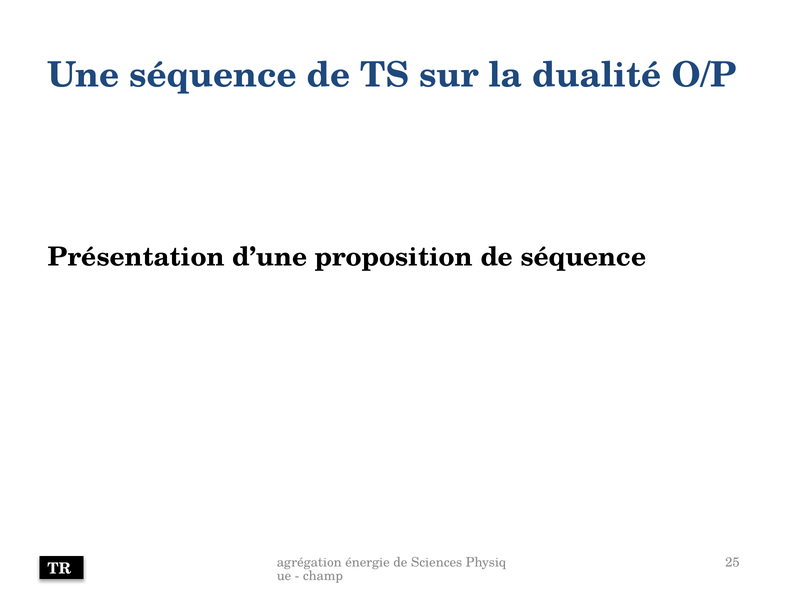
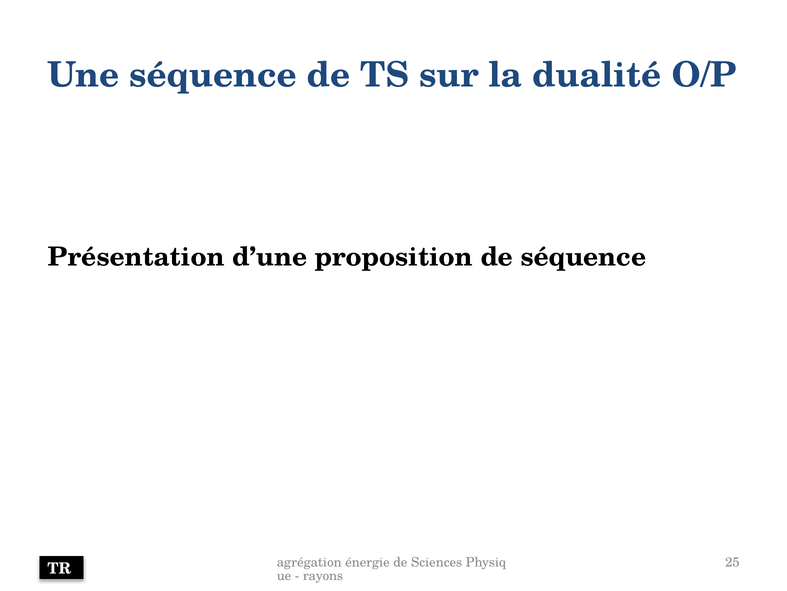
champ: champ -> rayons (323, 575)
